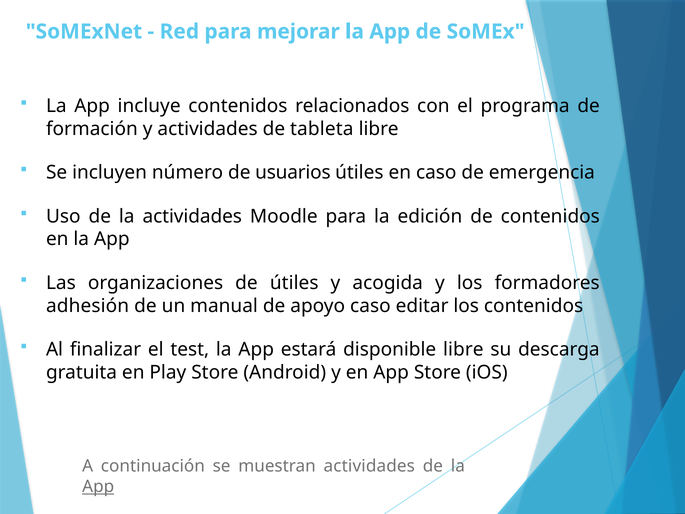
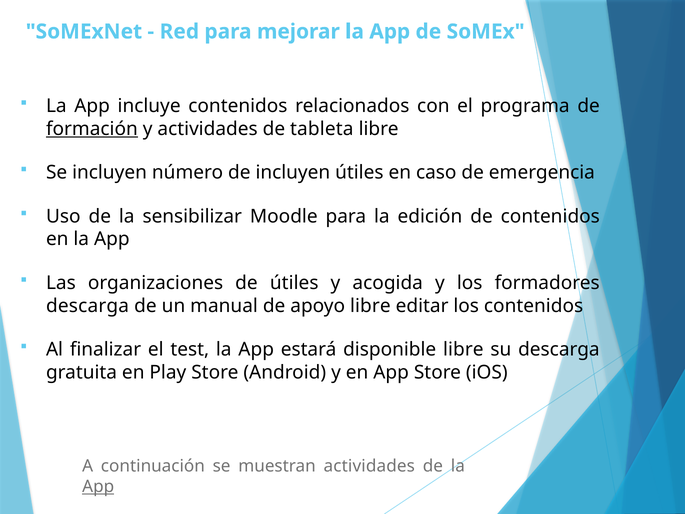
formación underline: none -> present (92, 129)
de usuarios: usuarios -> incluyen (293, 172)
la actividades: actividades -> sensibilizar (192, 216)
adhesión: adhesión -> descarga (88, 306)
apoyo caso: caso -> libre (370, 306)
